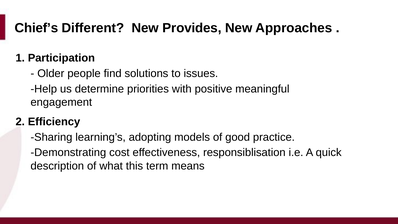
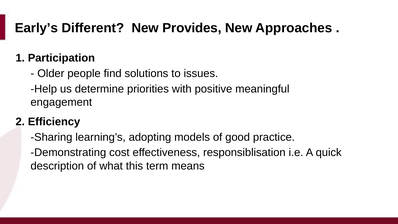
Chief’s: Chief’s -> Early’s (36, 28)
